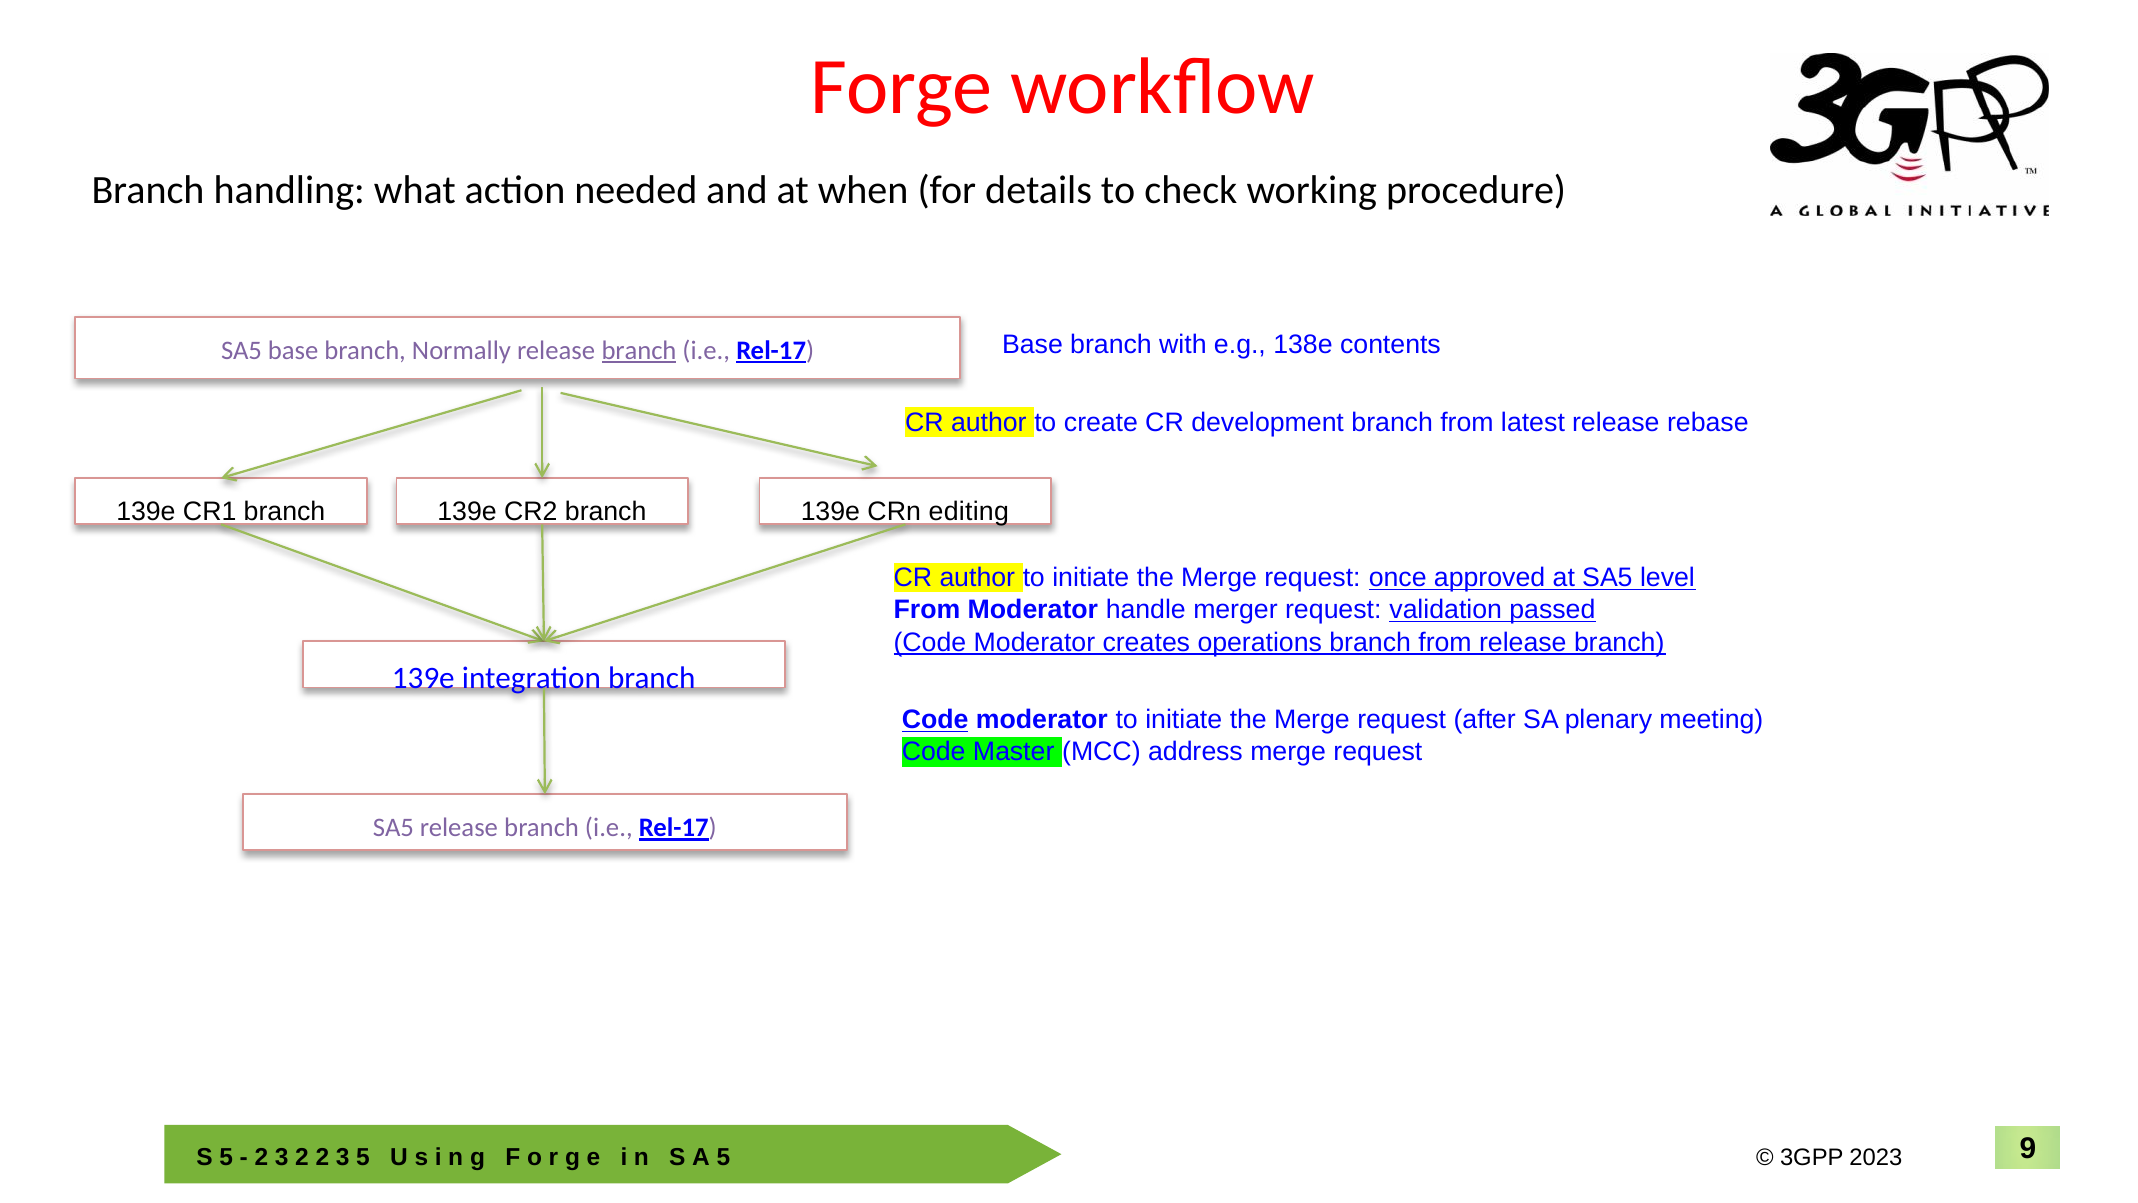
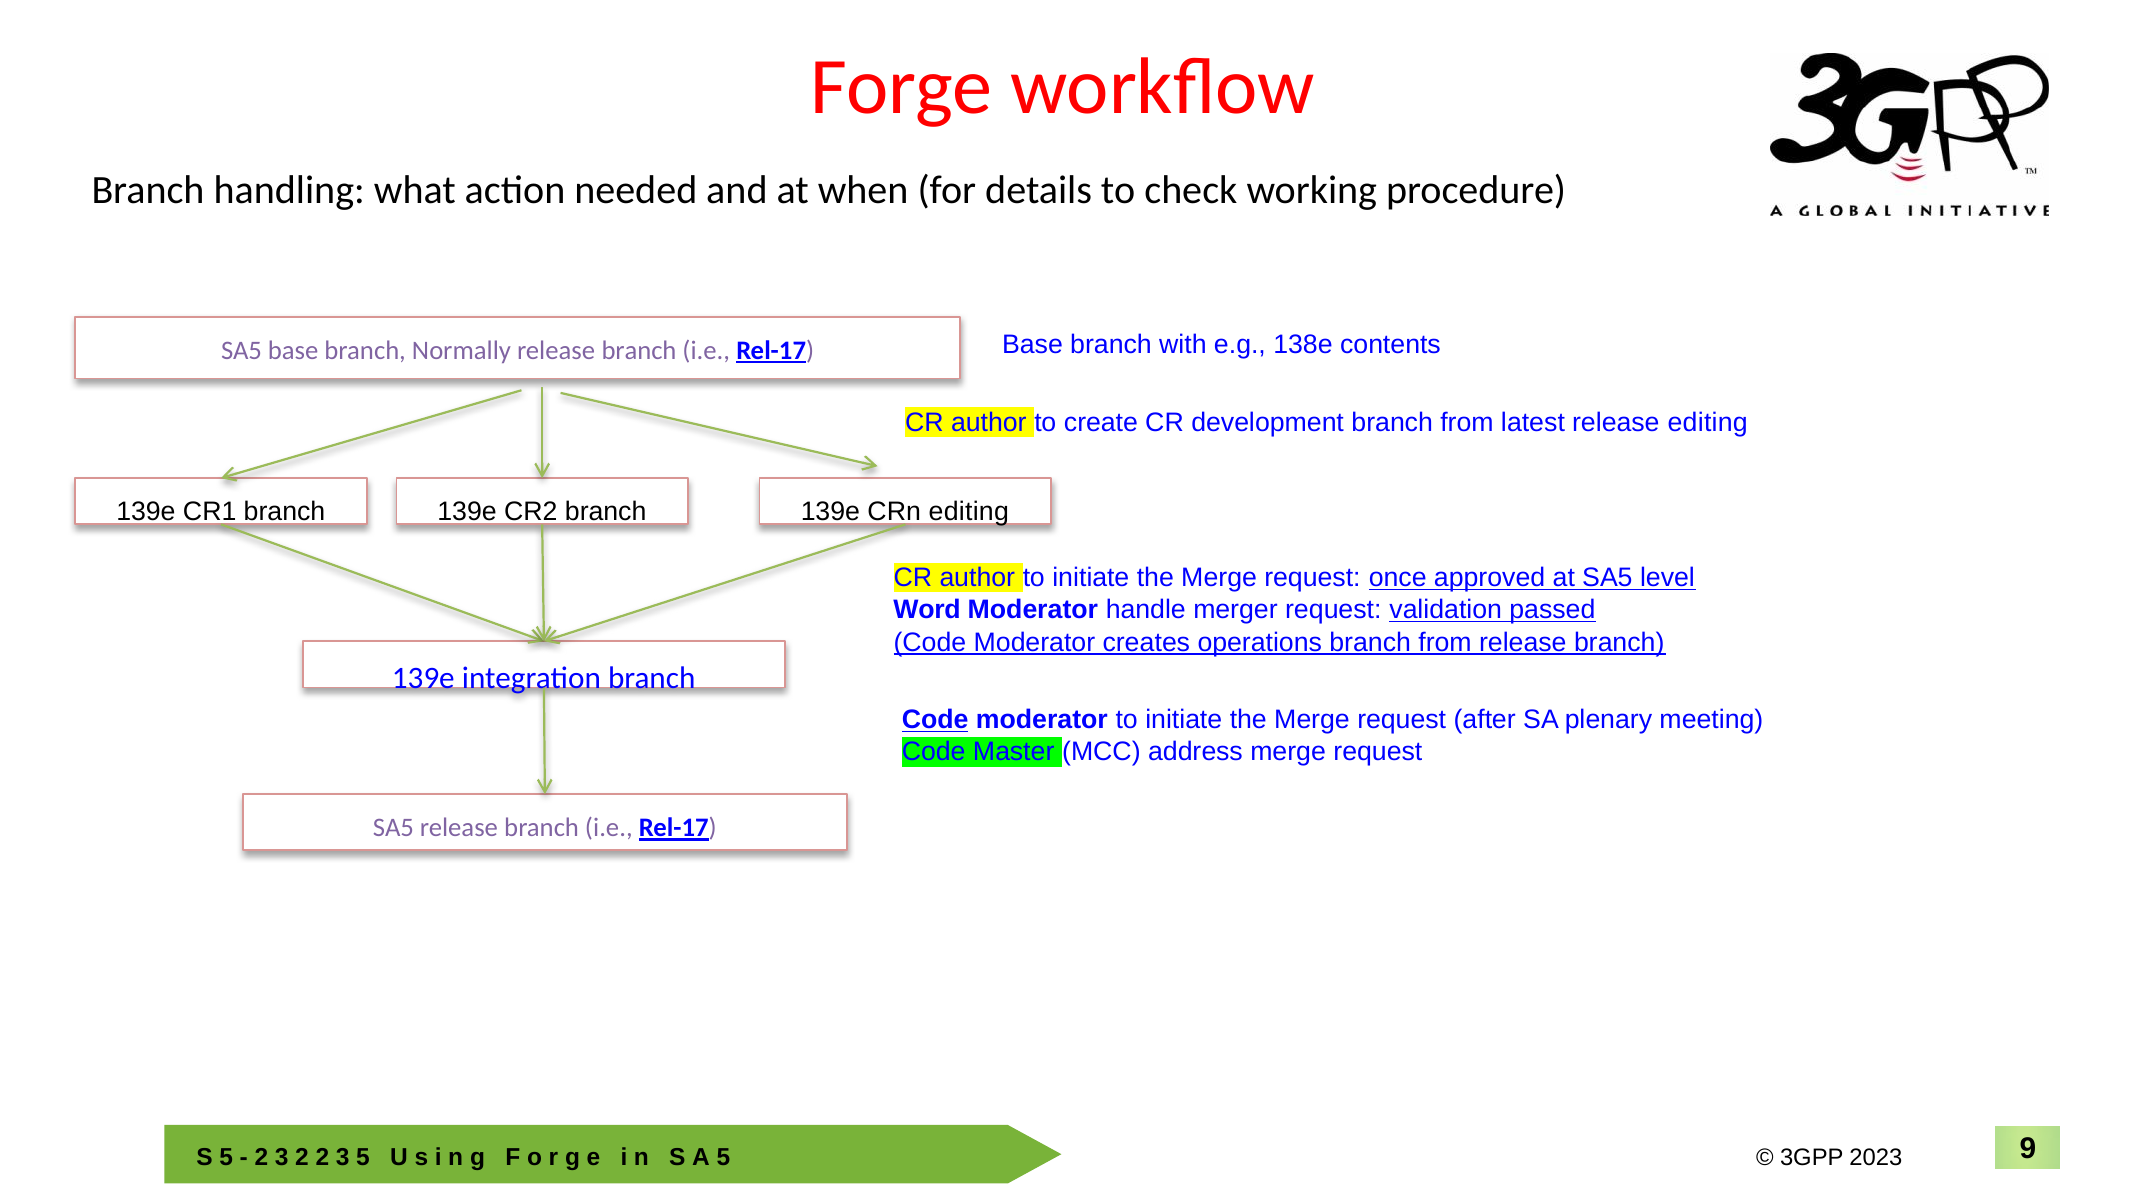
branch underline: present -> none (639, 350)
release rebase: rebase -> editing (1708, 422)
From: From -> Word (927, 610)
